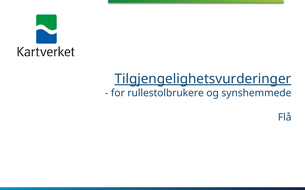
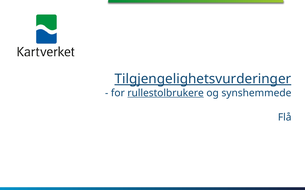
rullestolbrukere underline: none -> present (166, 93)
